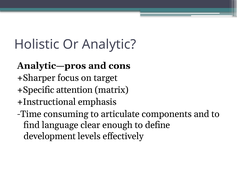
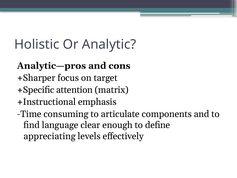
development: development -> appreciating (50, 136)
